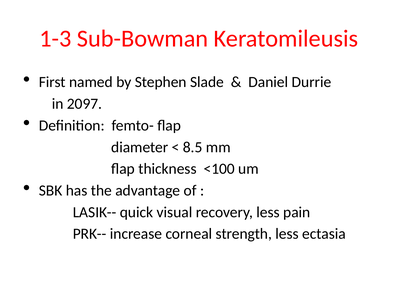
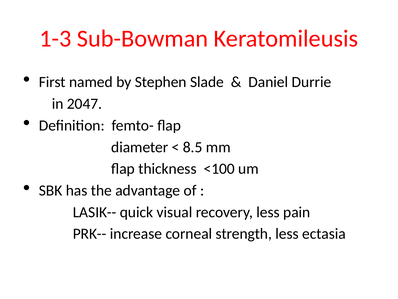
2097: 2097 -> 2047 (85, 104)
